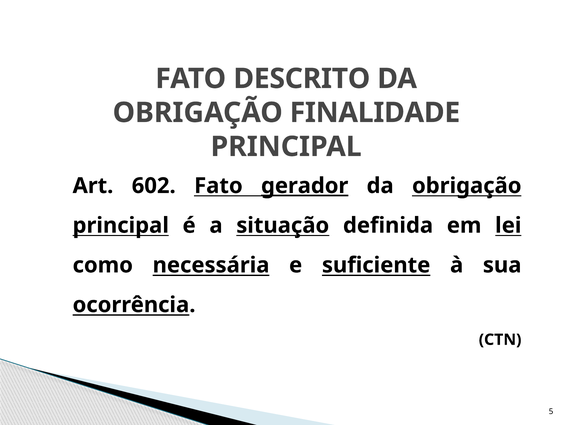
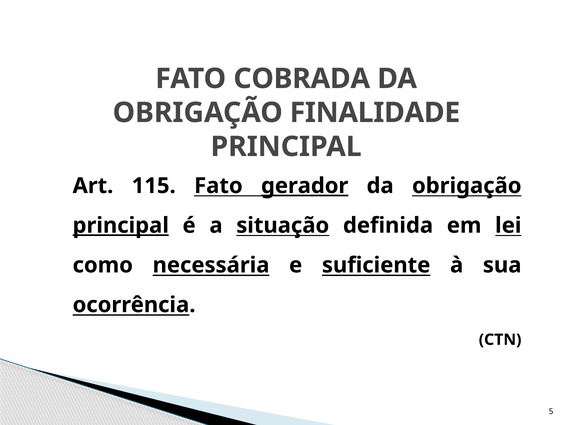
DESCRITO: DESCRITO -> COBRADA (302, 79)
602: 602 -> 115 (154, 186)
principal underline: none -> present (121, 226)
